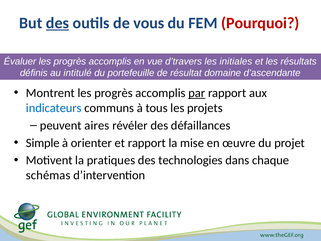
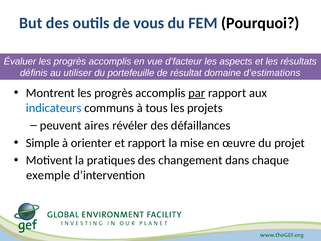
des underline: present -> none (57, 23)
Pourquoi colour: red -> black (260, 23)
d’travers: d’travers -> d’facteur (184, 61)
initiales: initiales -> aspects (236, 61)
intitulé: intitulé -> utiliser (78, 73)
d’ascendante: d’ascendante -> d’estimations (272, 73)
technologies: technologies -> changement (190, 160)
schémas: schémas -> exemple (48, 175)
